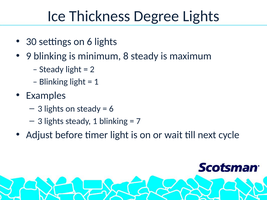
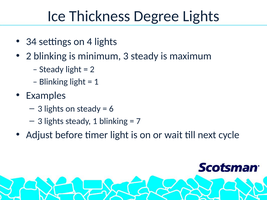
30: 30 -> 34 (31, 42)
on 6: 6 -> 4 (89, 42)
9: 9 -> 2 (29, 56)
minimum 8: 8 -> 3 (126, 56)
